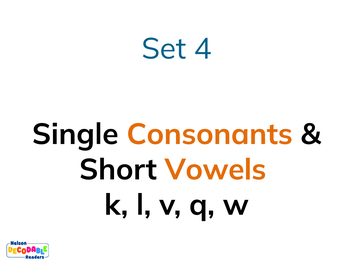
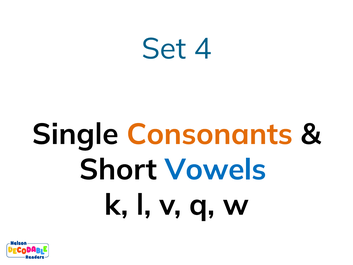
Vowels colour: orange -> blue (215, 170)
